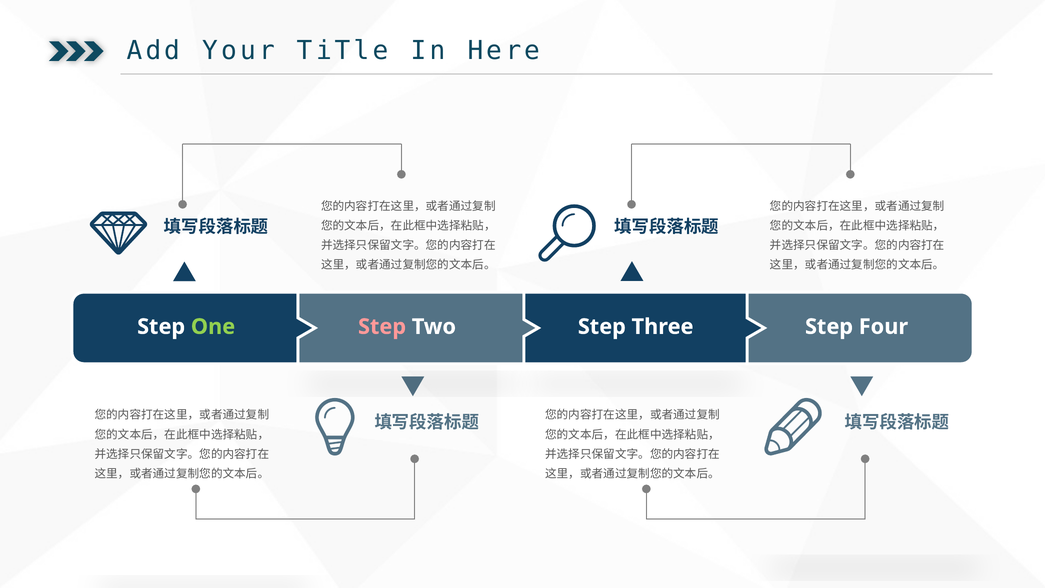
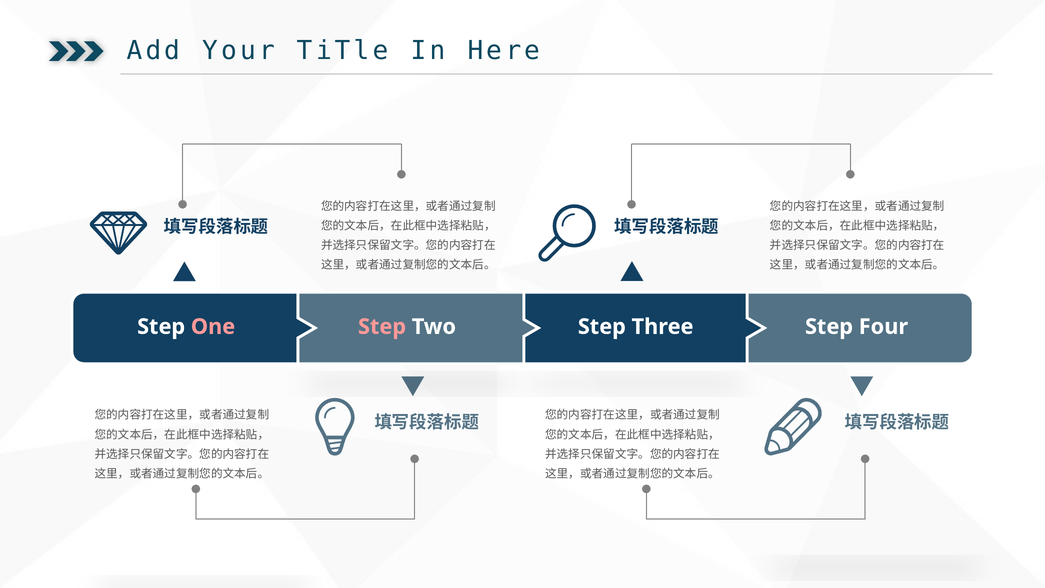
One colour: light green -> pink (213, 327)
